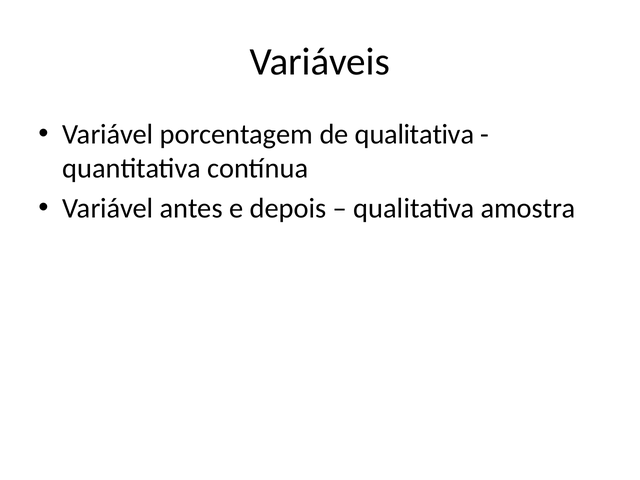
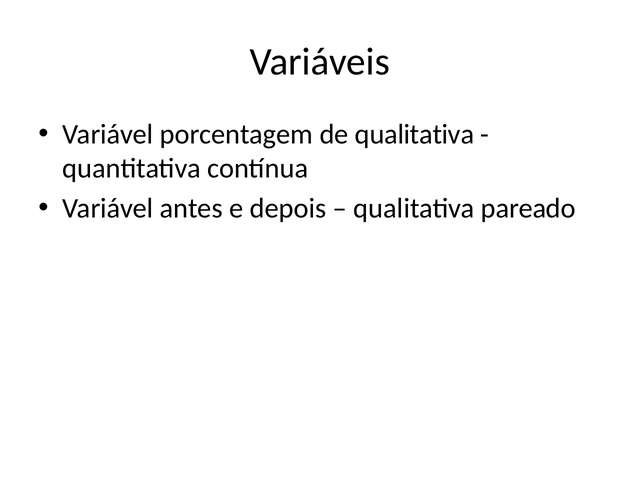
amostra: amostra -> pareado (528, 208)
